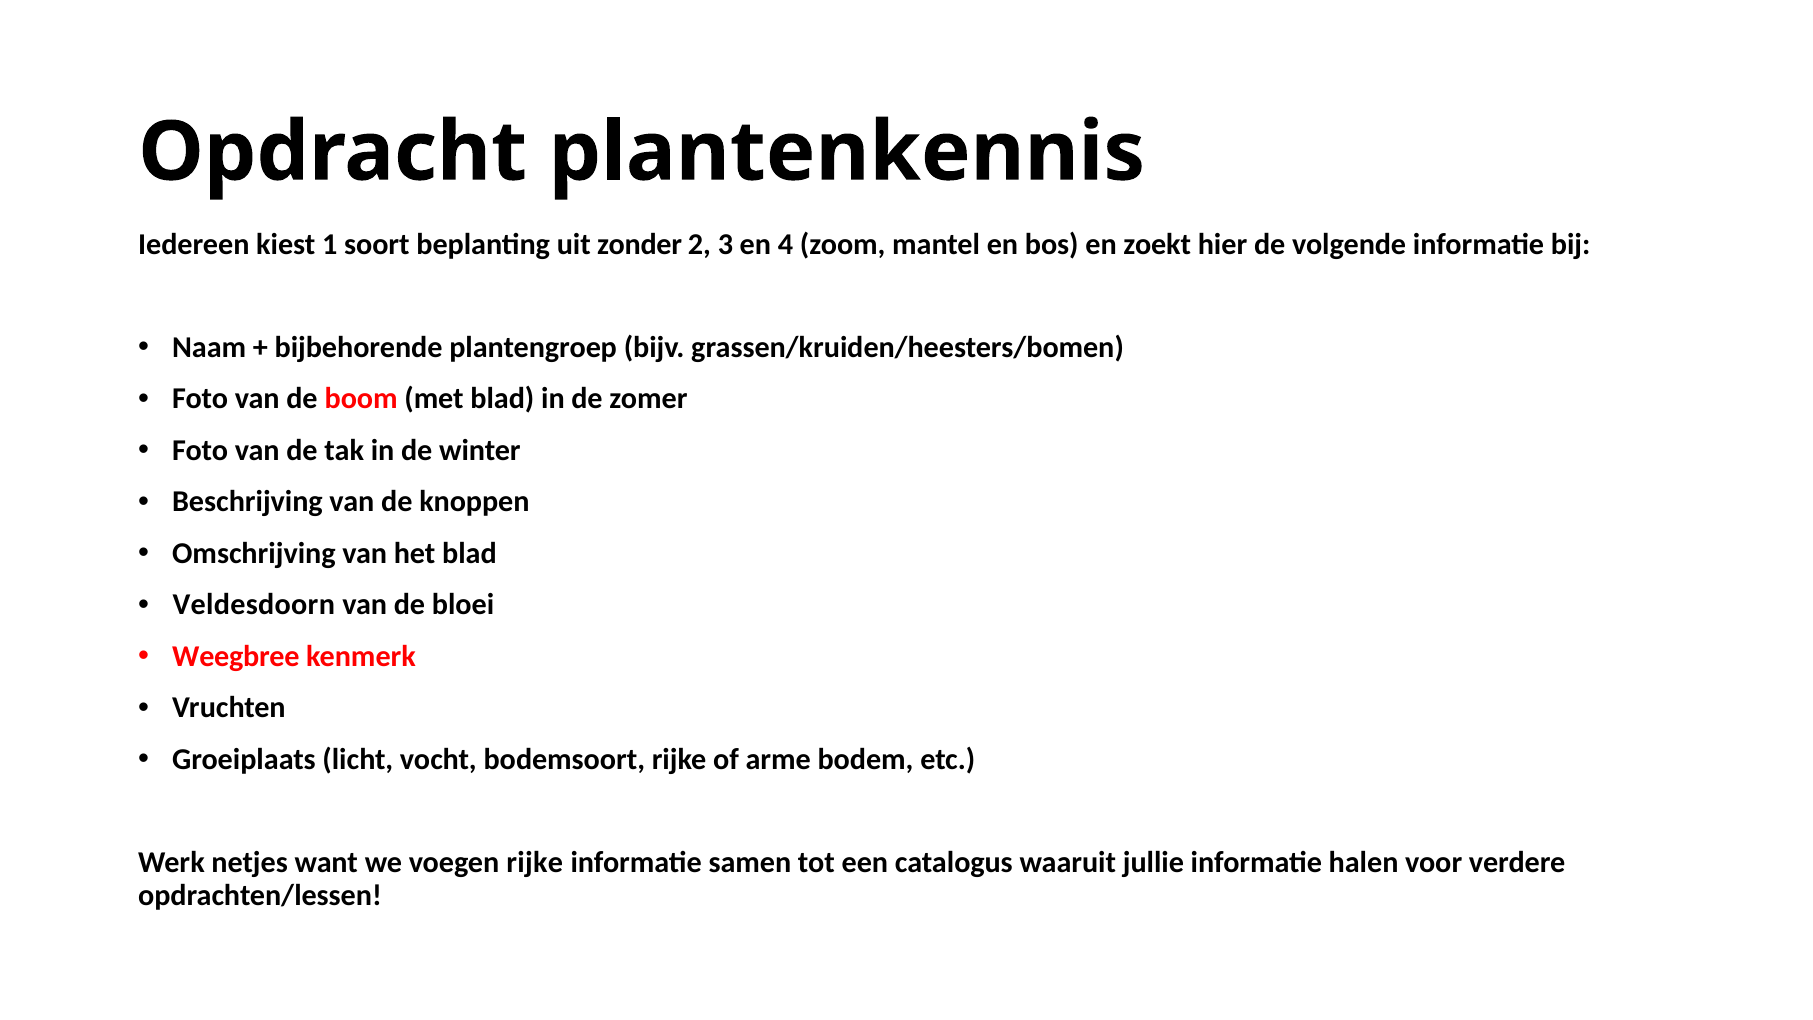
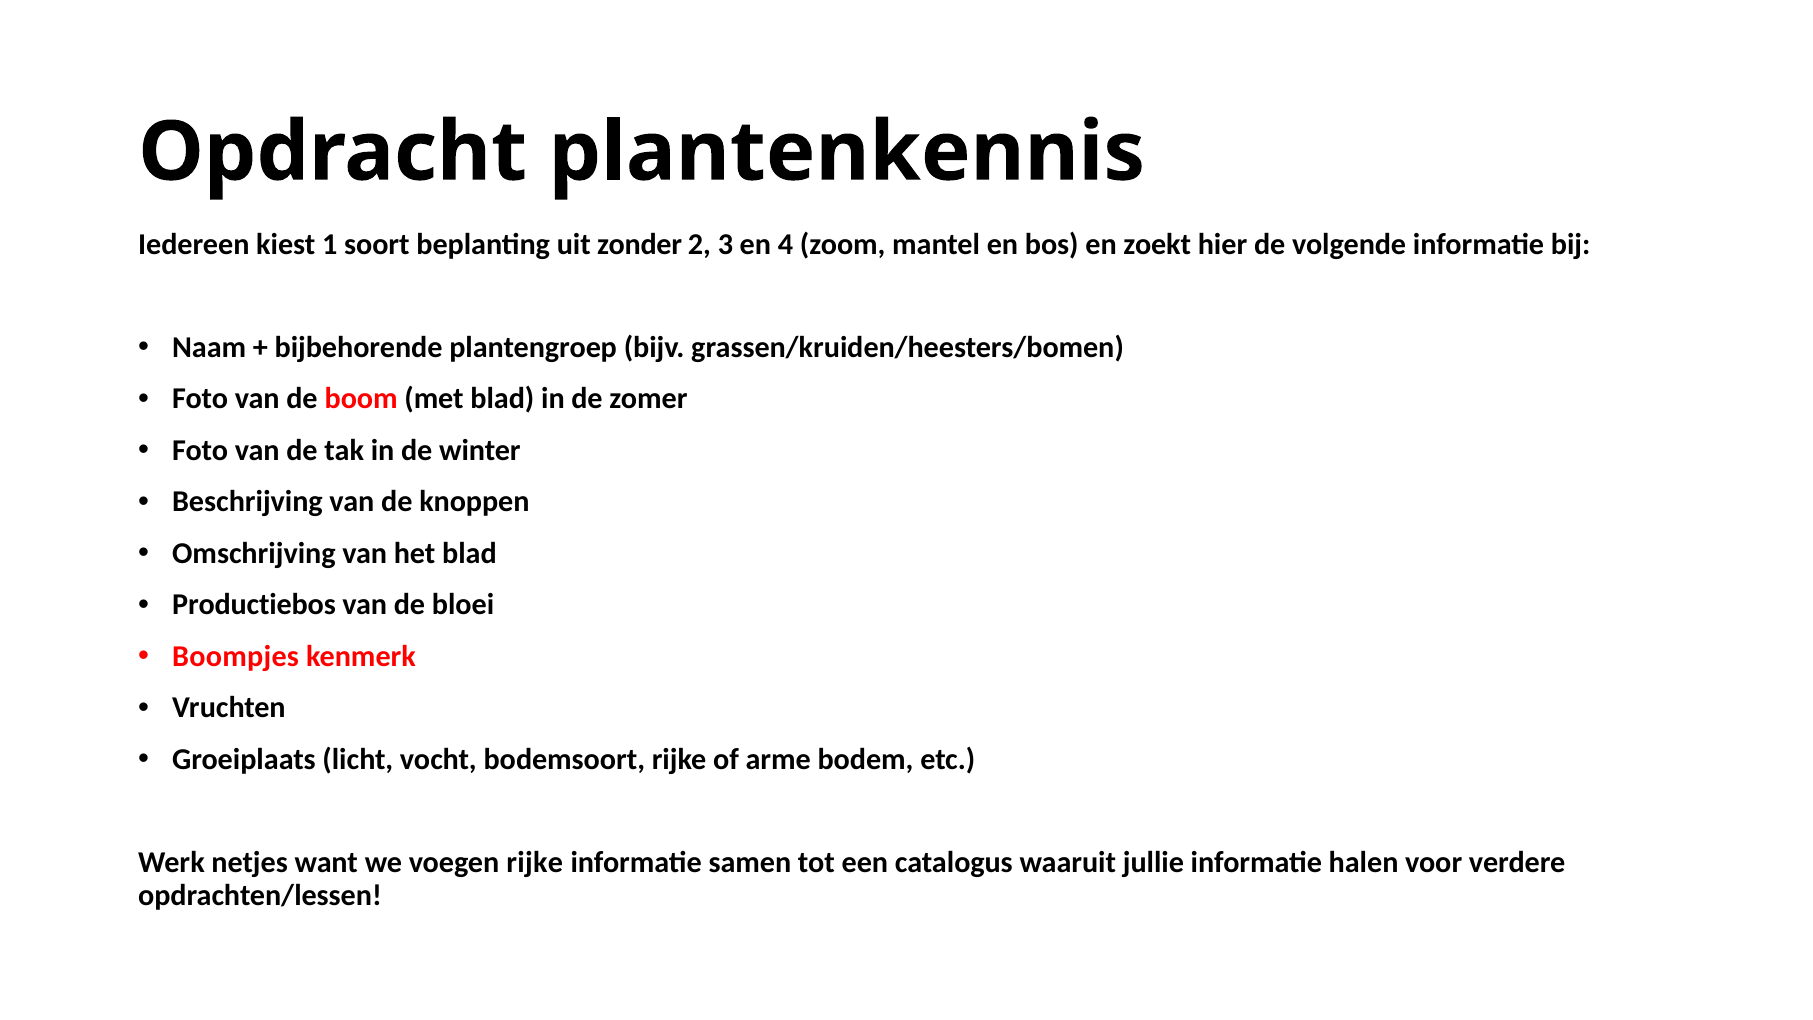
Veldesdoorn: Veldesdoorn -> Productiebos (254, 605)
Weegbree: Weegbree -> Boompjes (236, 656)
